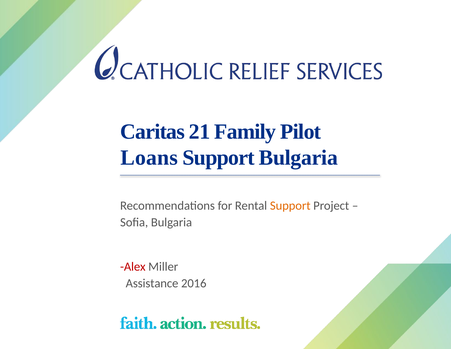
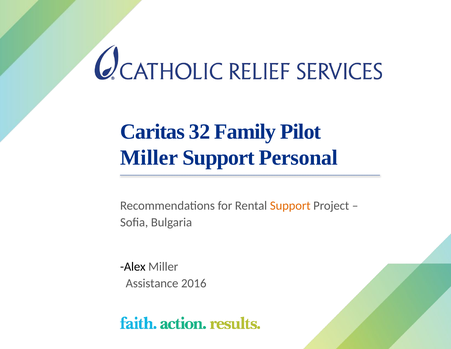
21: 21 -> 32 (200, 131)
Loans: Loans -> Miller (149, 157)
Support Bulgaria: Bulgaria -> Personal (298, 157)
Alex colour: red -> black (133, 266)
